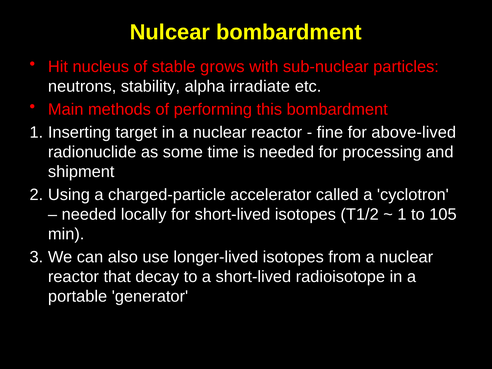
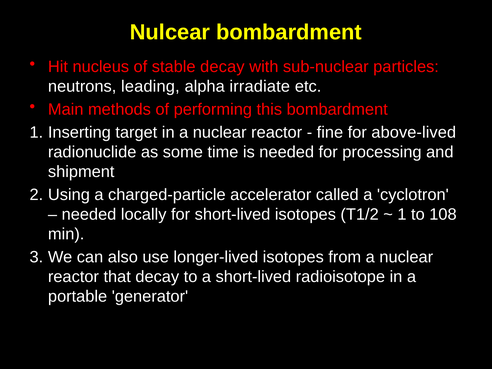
stable grows: grows -> decay (222, 67)
stability: stability -> leading (150, 86)
105: 105 -> 108 (443, 214)
